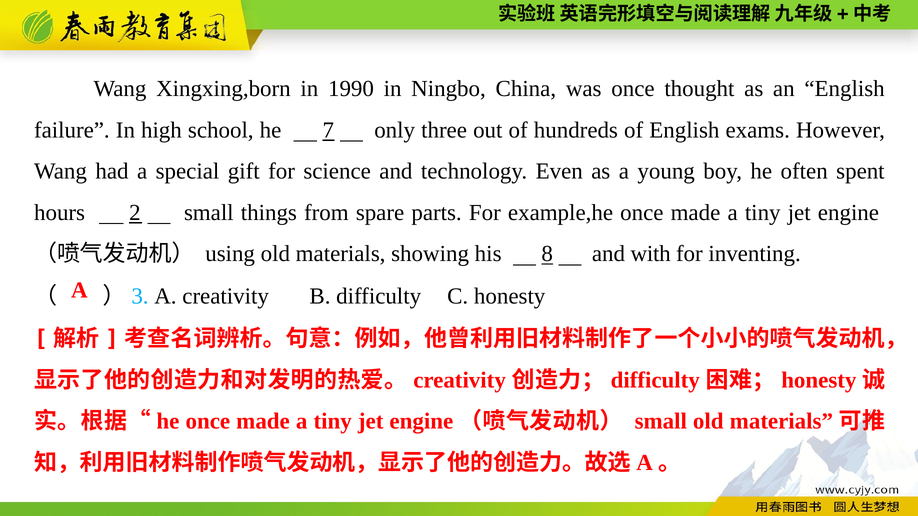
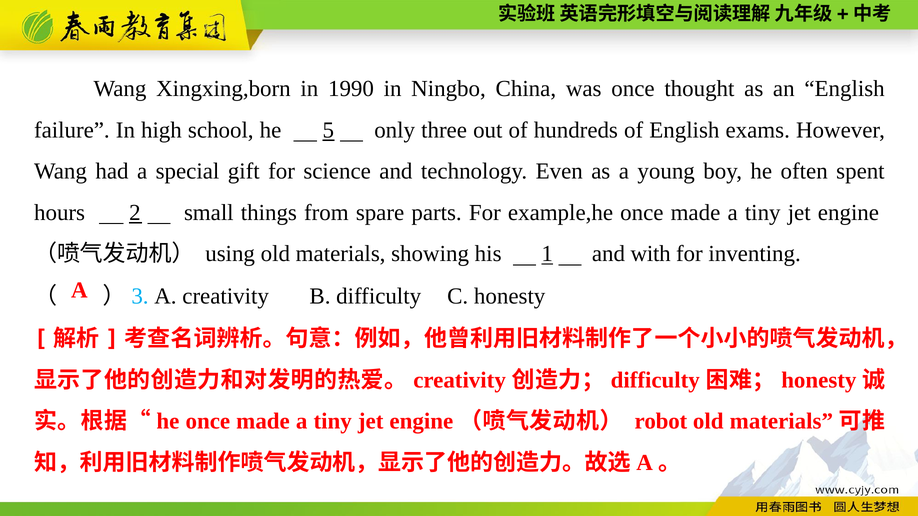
7: 7 -> 5 (328, 130)
8: 8 -> 1 (547, 254)
small: small -> robot (661, 422)
